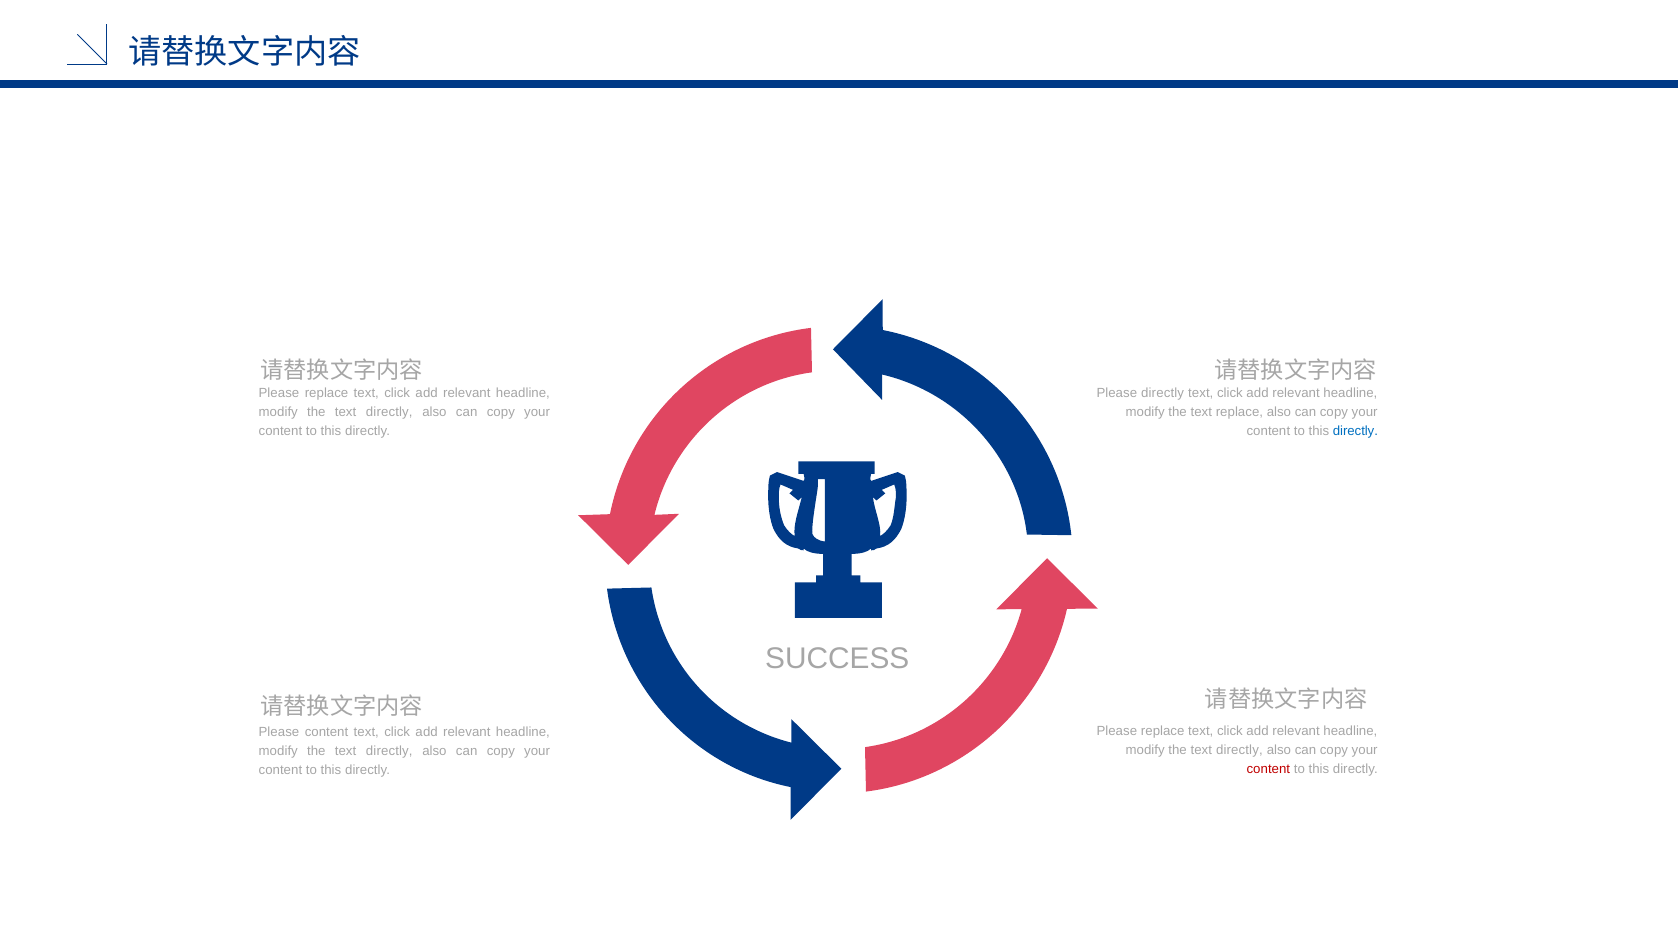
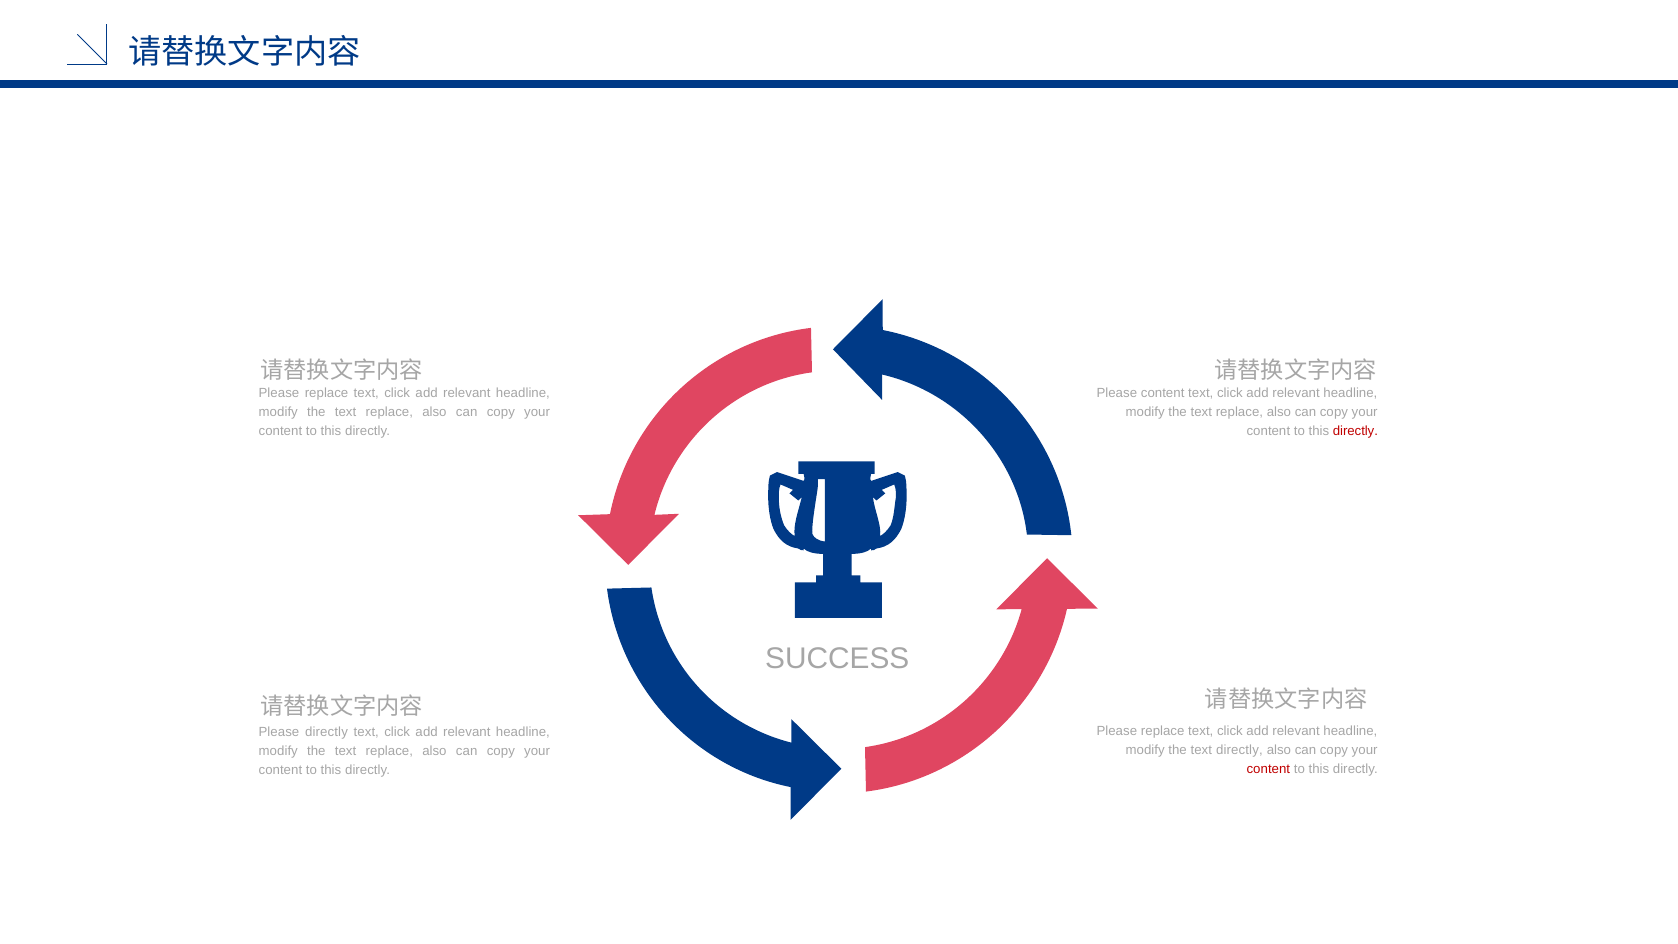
Please directly: directly -> content (1163, 393)
directly: directly -> replace (389, 412)
directly colour: blue -> red (1355, 431)
Please content: content -> directly (326, 732)
directly: directly -> replace (389, 751)
